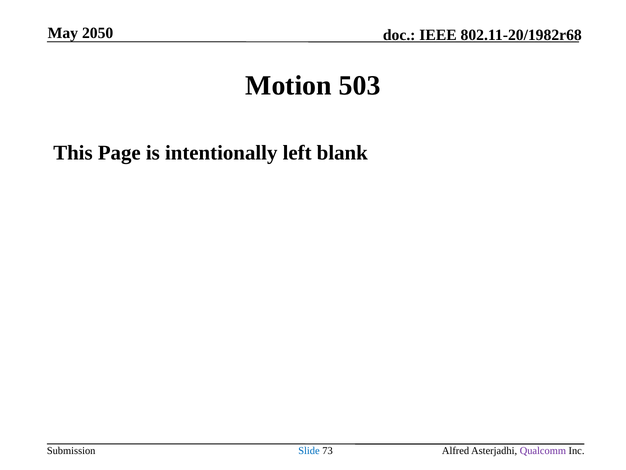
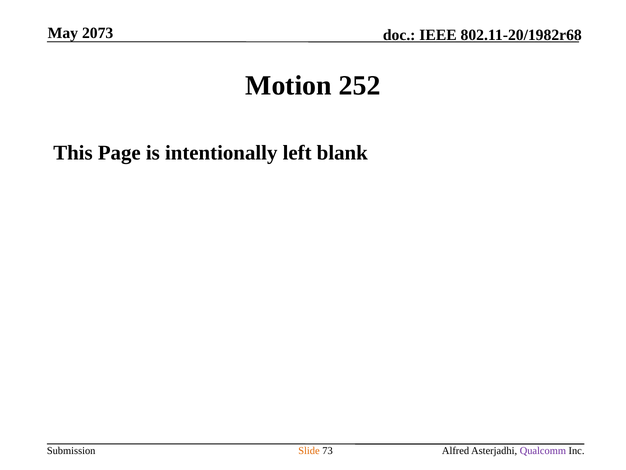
2050: 2050 -> 2073 (98, 33)
503: 503 -> 252 (360, 85)
Slide colour: blue -> orange (309, 450)
